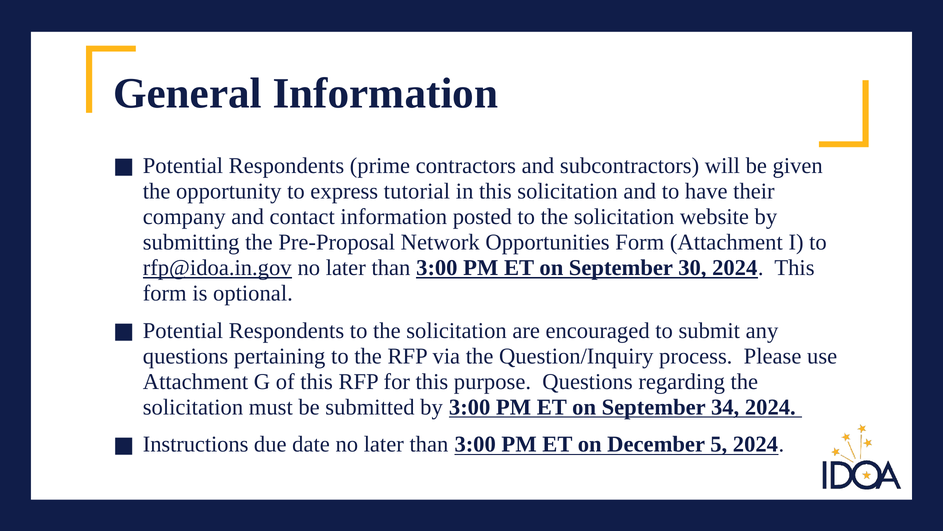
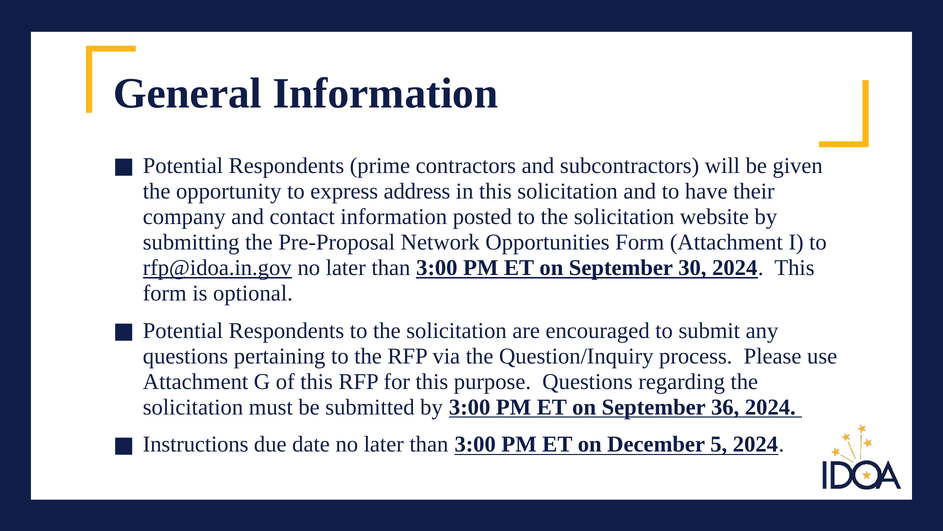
tutorial: tutorial -> address (417, 191)
34: 34 -> 36 (725, 407)
